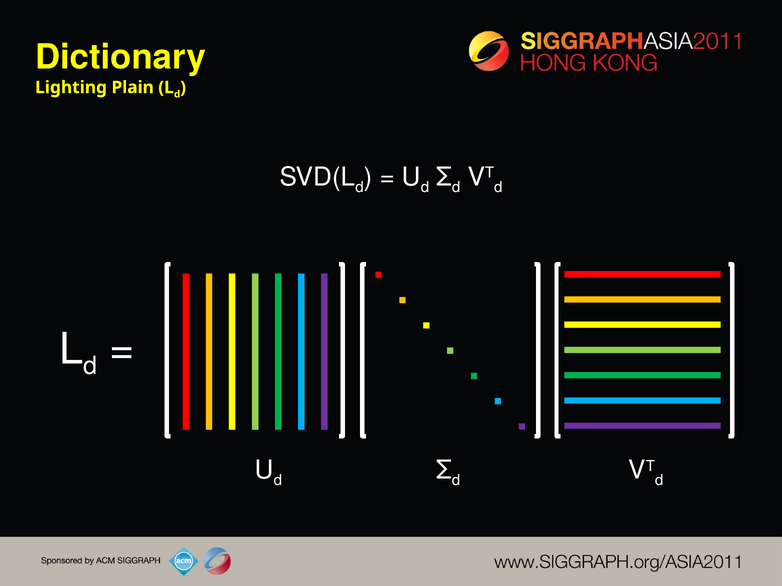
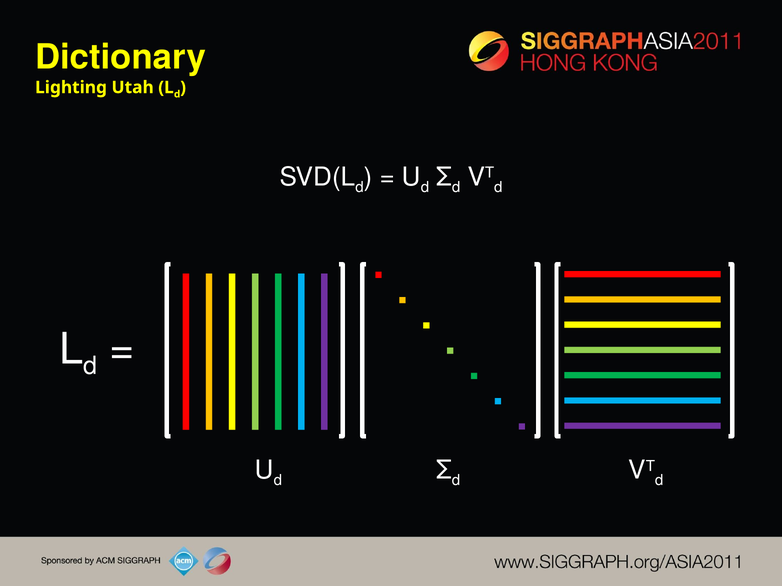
Plain: Plain -> Utah (133, 87)
